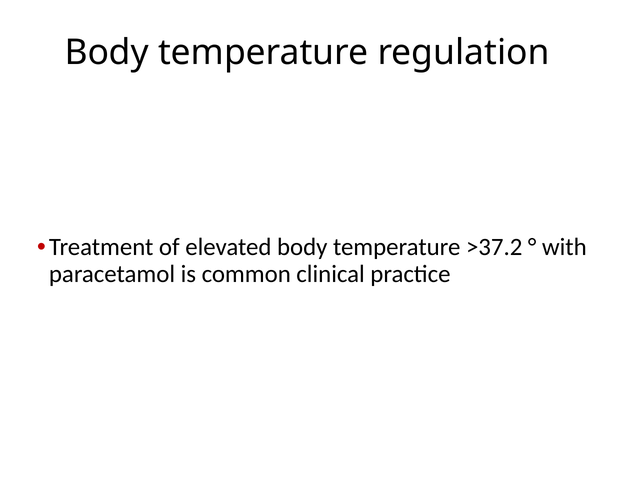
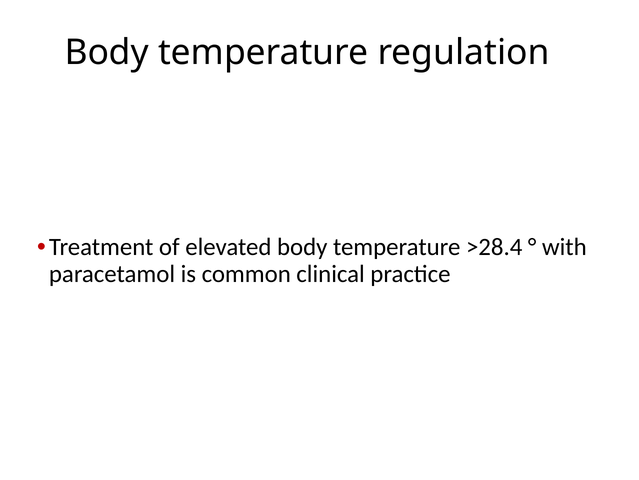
>37.2: >37.2 -> >28.4 (494, 247)
